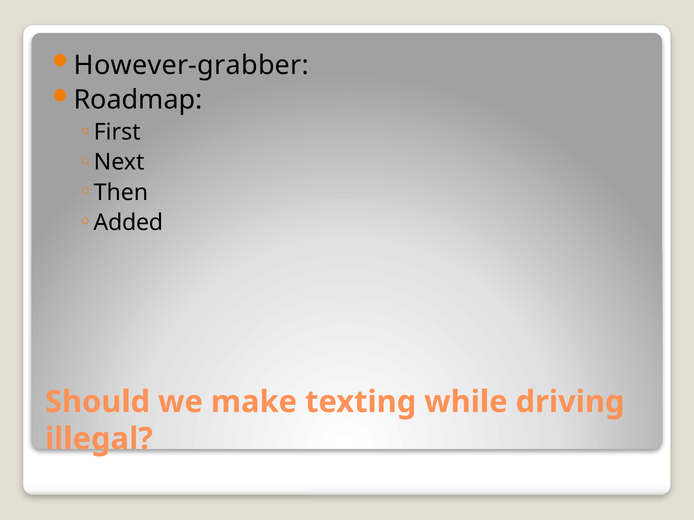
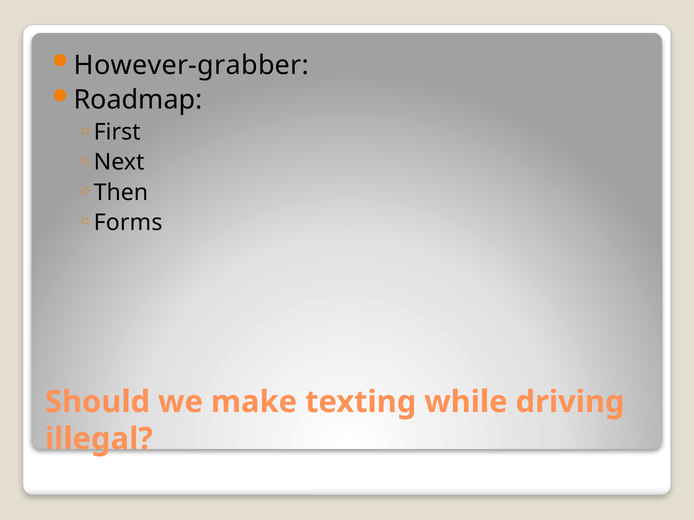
Added: Added -> Forms (128, 223)
